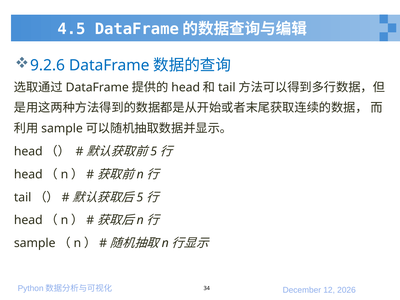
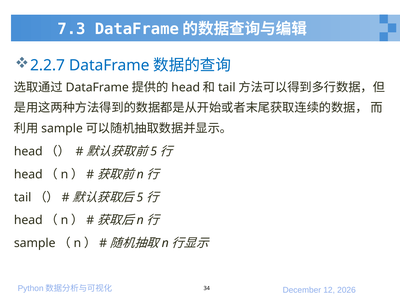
4.5: 4.5 -> 7.3 (71, 29)
9.2.6: 9.2.6 -> 2.2.7 (47, 66)
